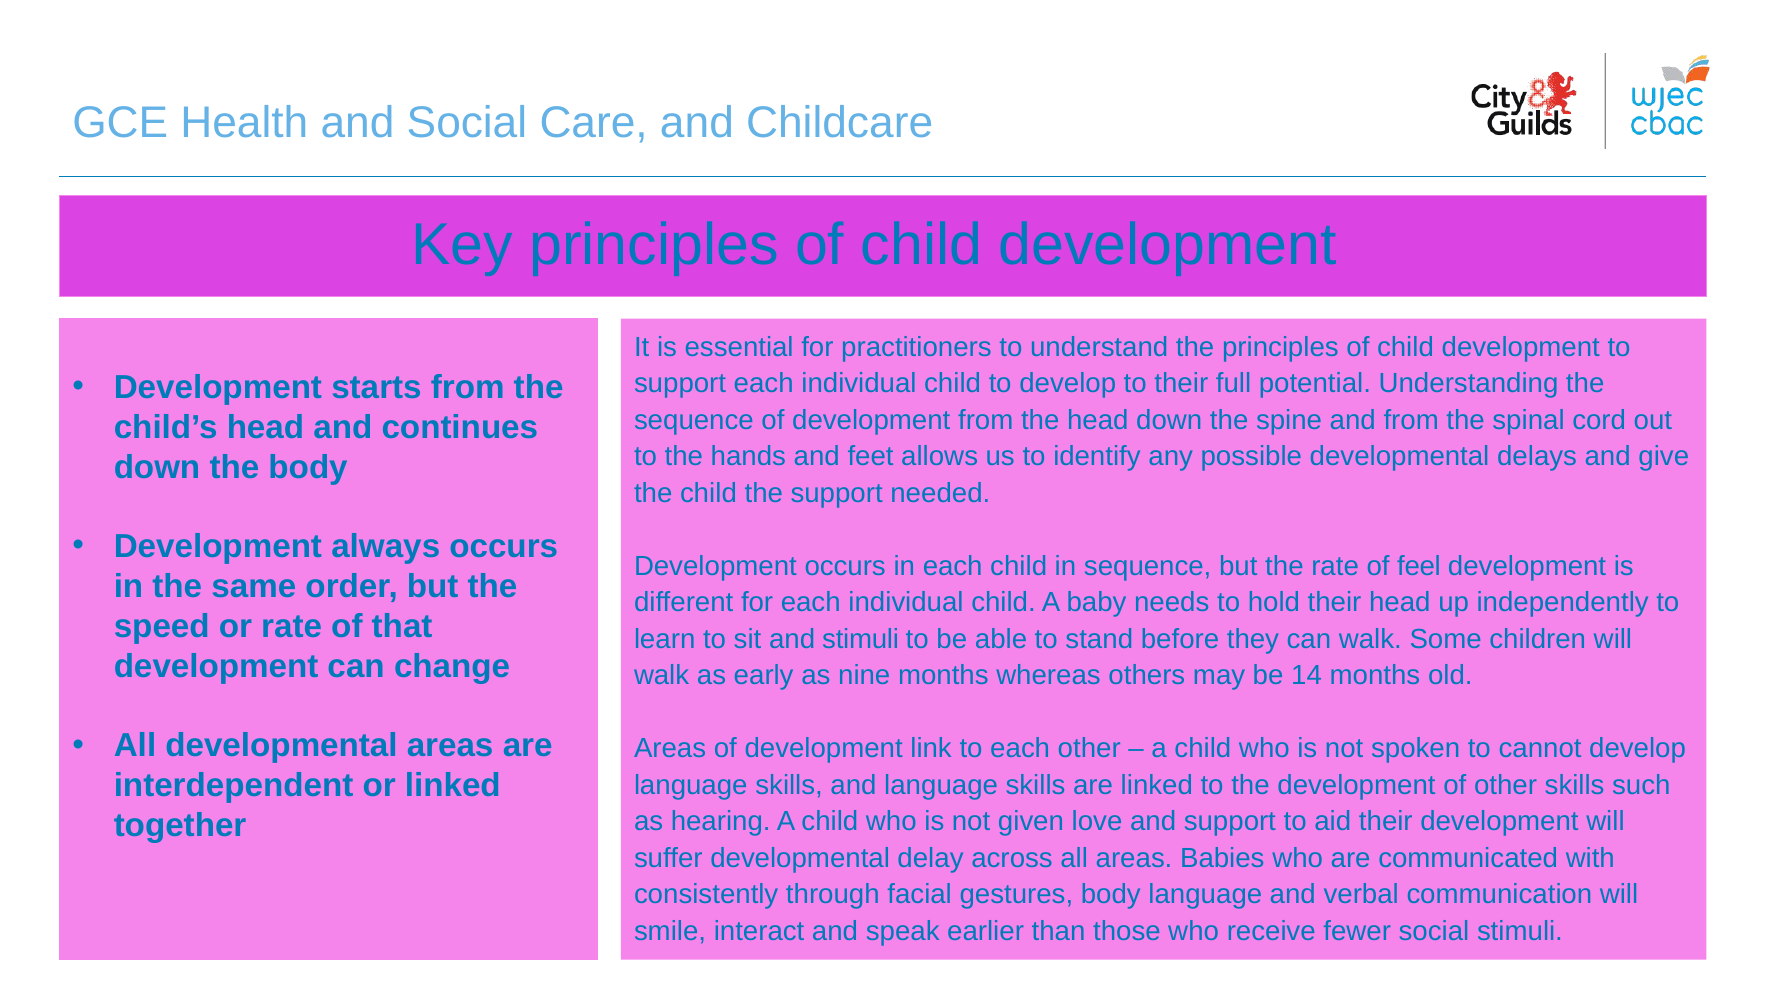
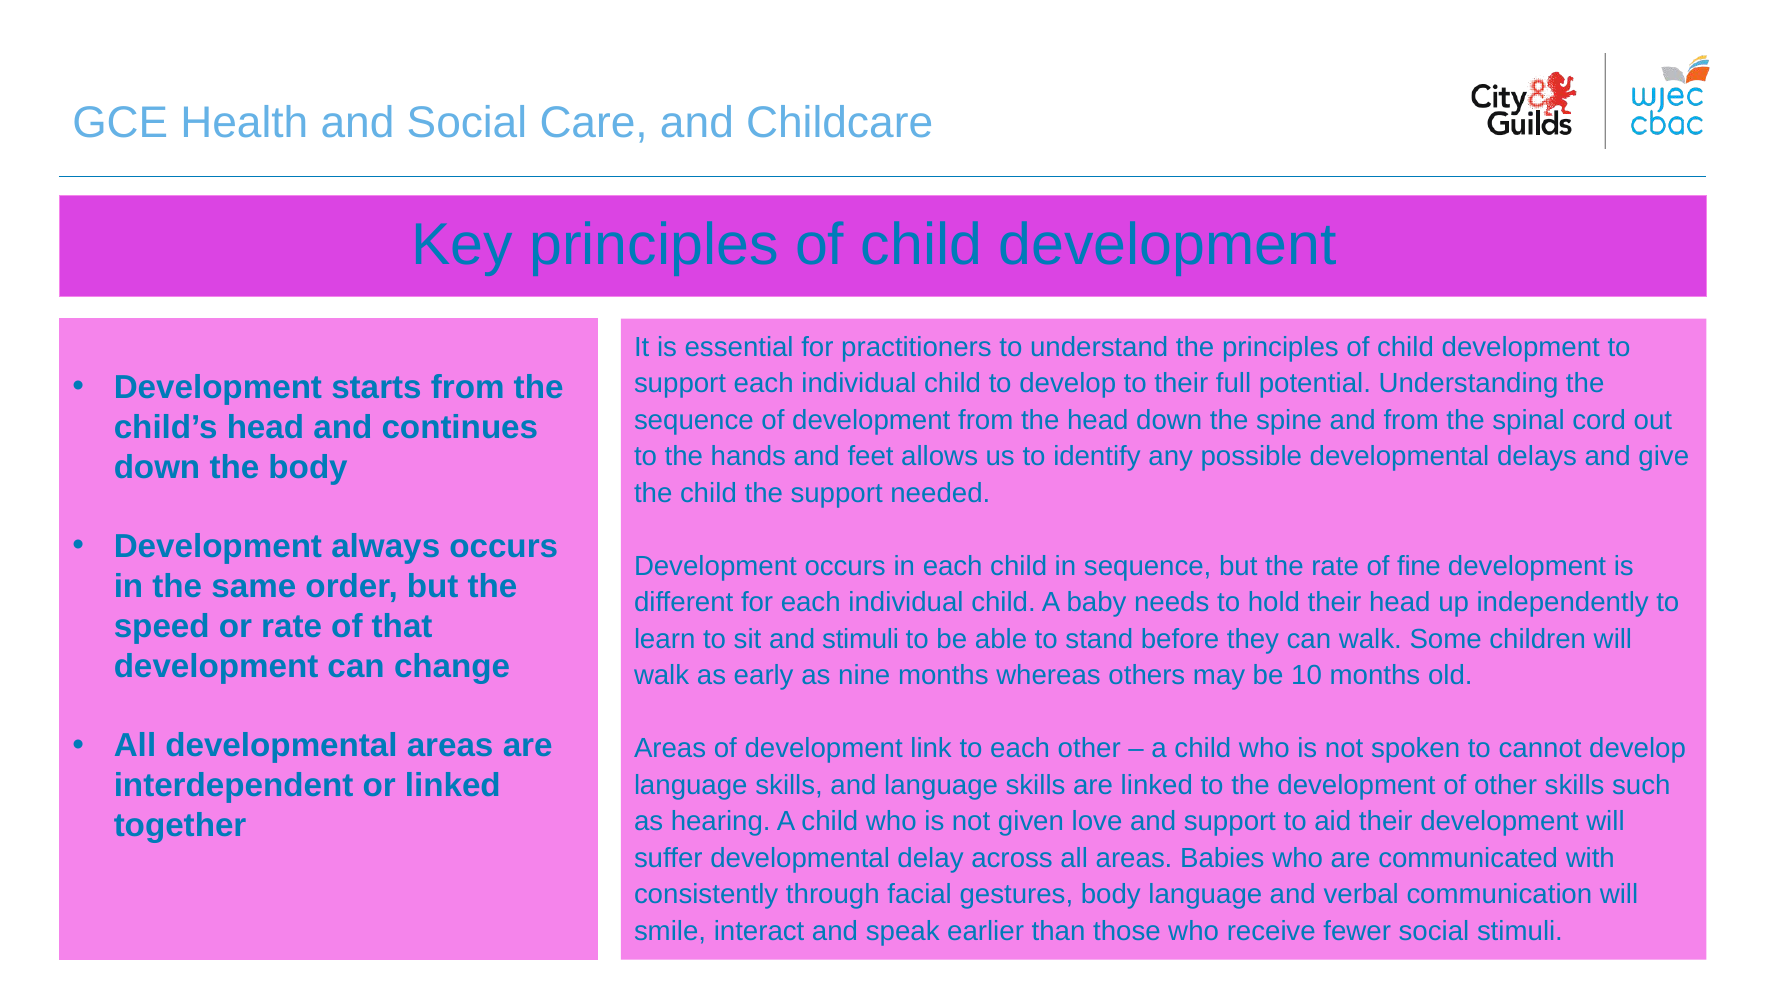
feel: feel -> fine (1419, 566)
14: 14 -> 10 (1307, 676)
